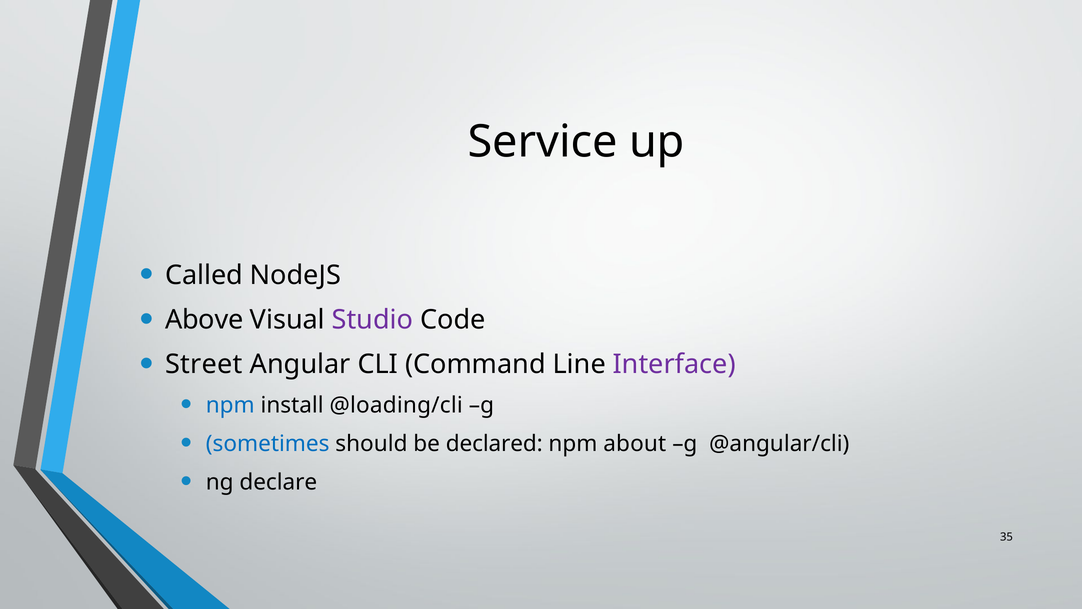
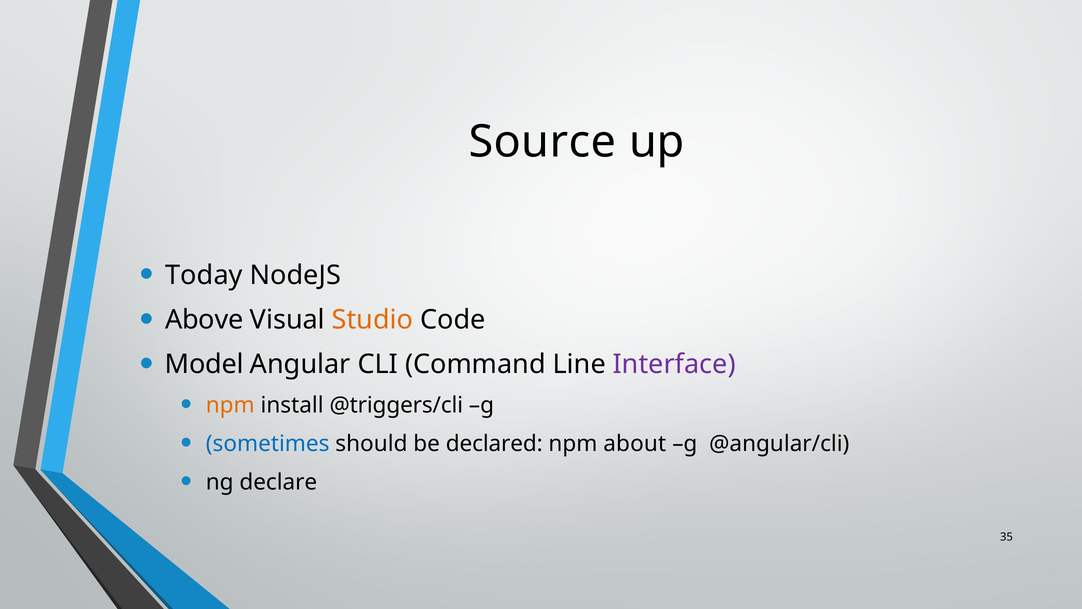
Service: Service -> Source (542, 142)
Called: Called -> Today (204, 275)
Studio colour: purple -> orange (373, 320)
Street: Street -> Model (204, 364)
npm colour: blue -> orange (230, 405)
@loading/cli: @loading/cli -> @triggers/cli (396, 405)
